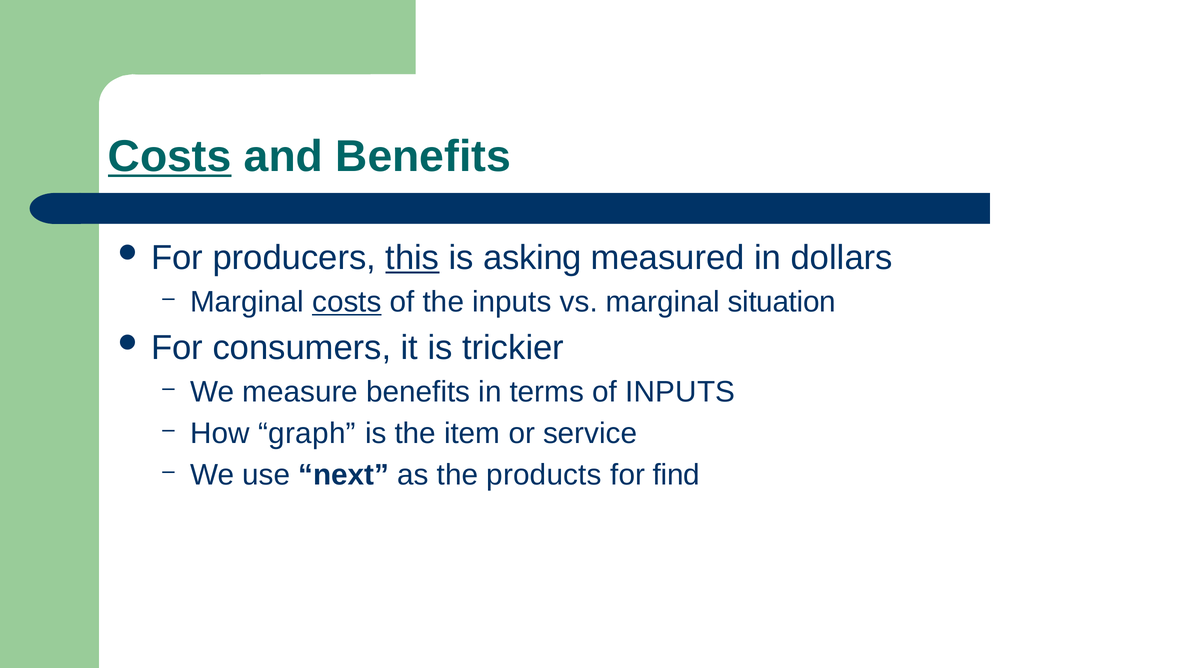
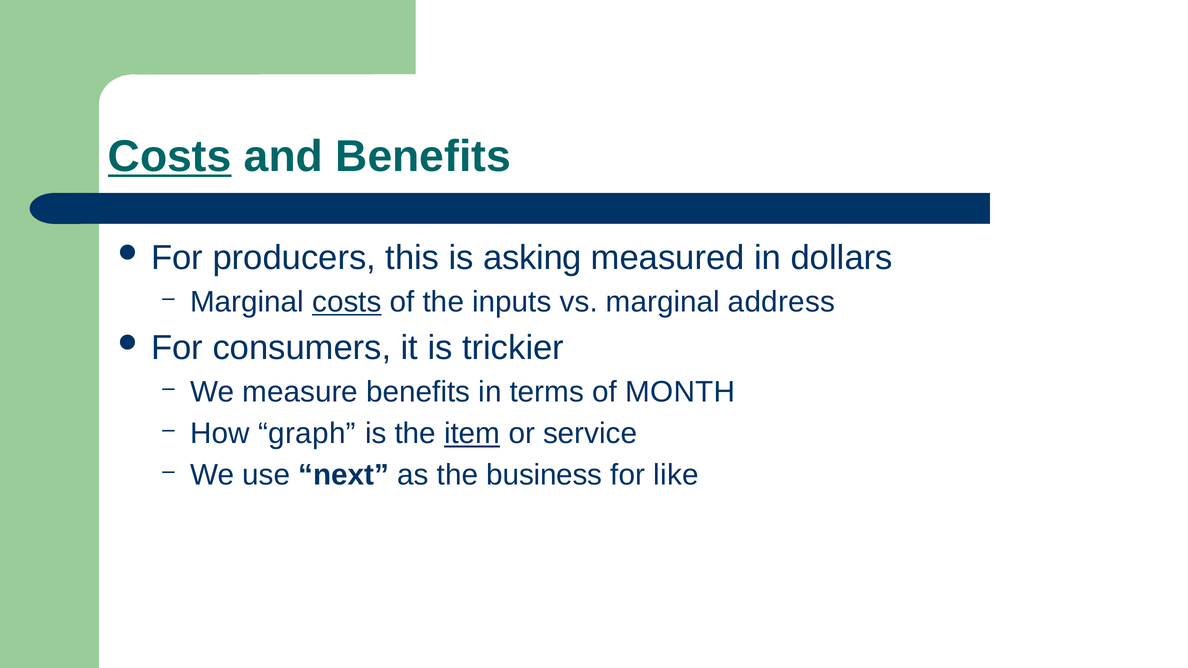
this underline: present -> none (412, 258)
situation: situation -> address (782, 302)
of INPUTS: INPUTS -> MONTH (680, 392)
item underline: none -> present (472, 434)
products: products -> business (544, 475)
find: find -> like (676, 475)
